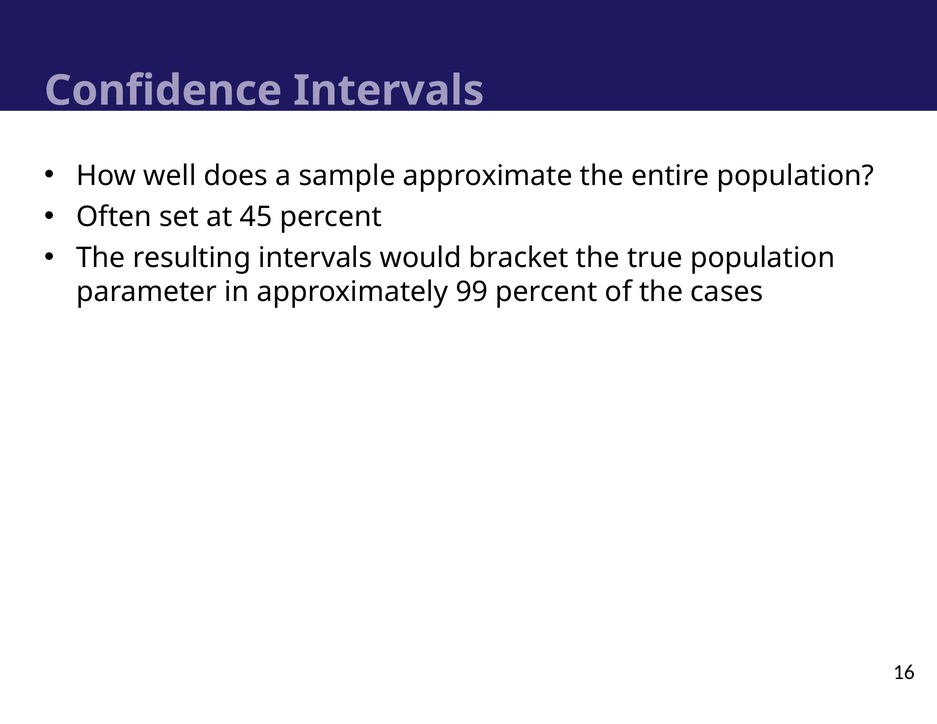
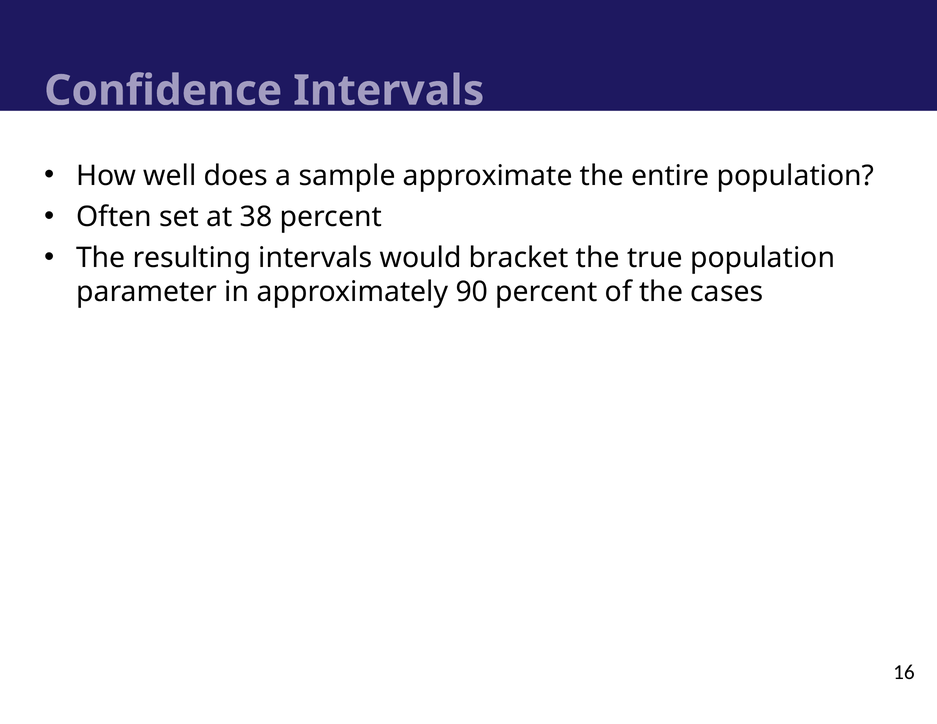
45: 45 -> 38 (256, 217)
99: 99 -> 90 (472, 292)
